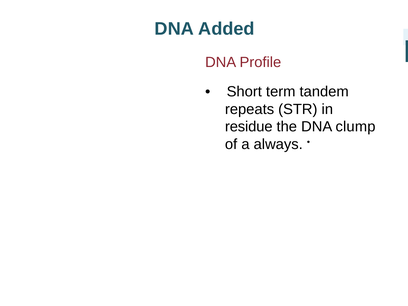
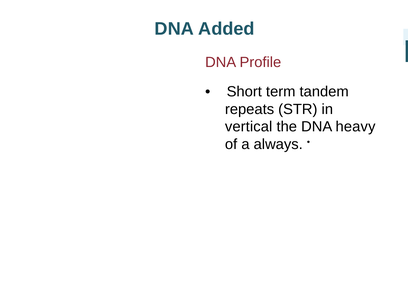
residue: residue -> vertical (249, 127)
clump: clump -> heavy (356, 127)
